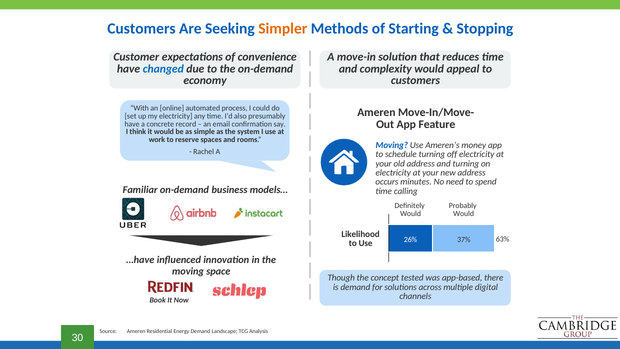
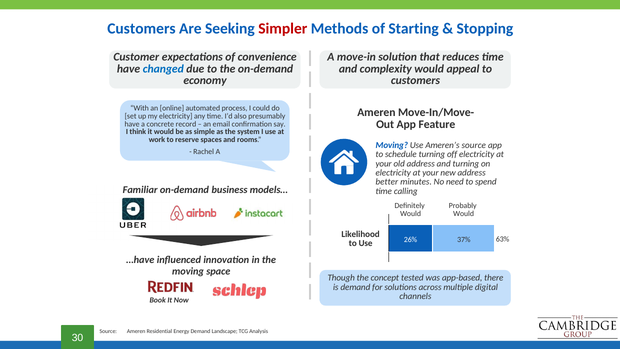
Simpler colour: orange -> red (283, 29)
Ameren’s money: money -> source (474, 145)
occurs: occurs -> better (387, 182)
